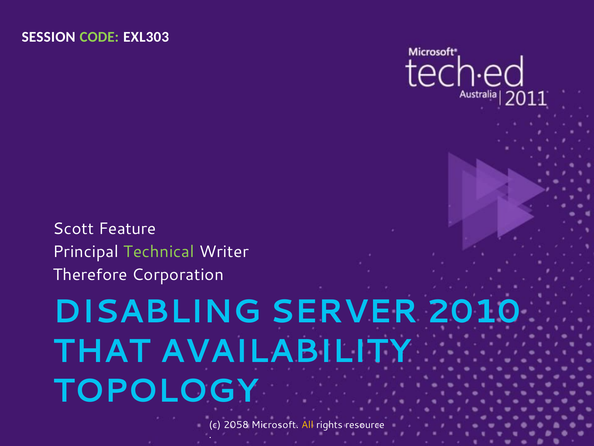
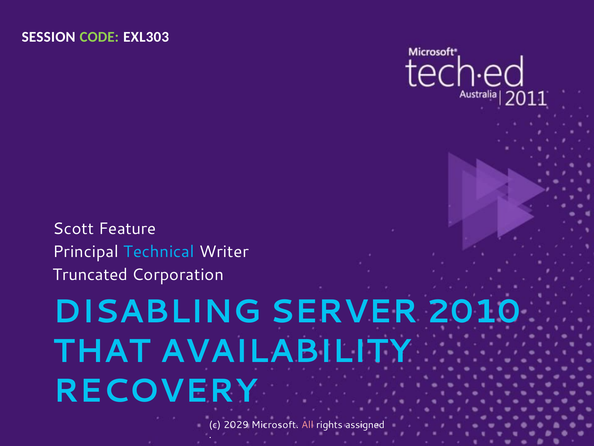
Technical colour: light green -> light blue (159, 251)
Therefore: Therefore -> Truncated (90, 275)
TOPOLOGY: TOPOLOGY -> RECOVERY (155, 391)
2058: 2058 -> 2029 (236, 424)
All colour: yellow -> pink (307, 424)
resource: resource -> assigned (365, 424)
